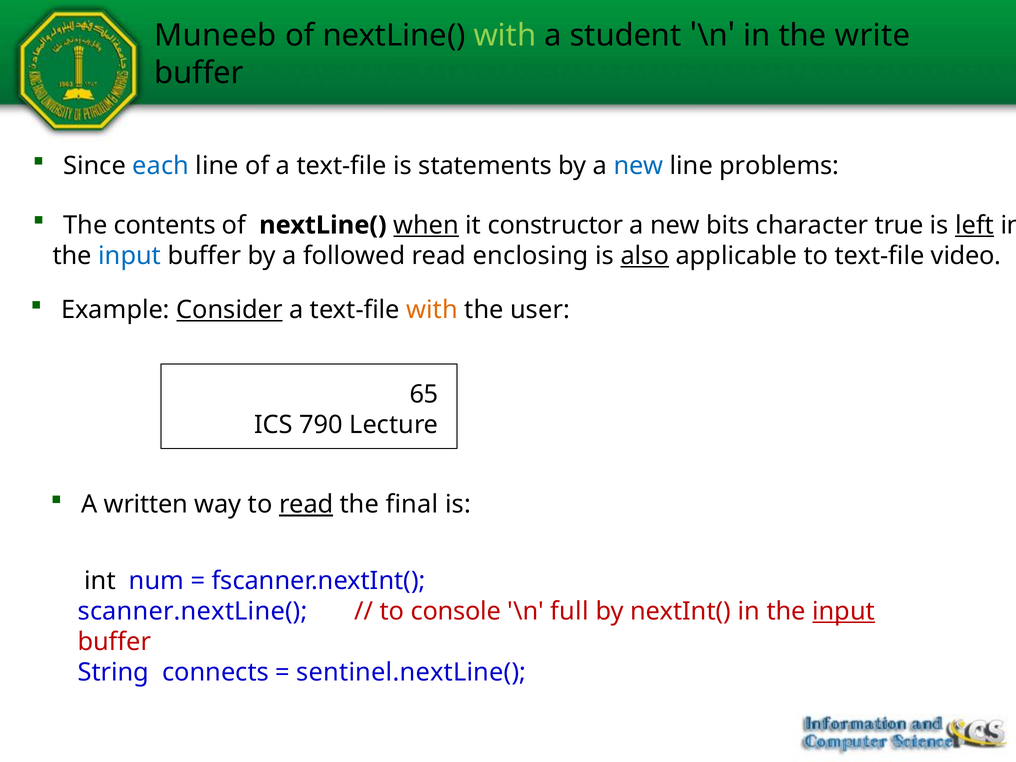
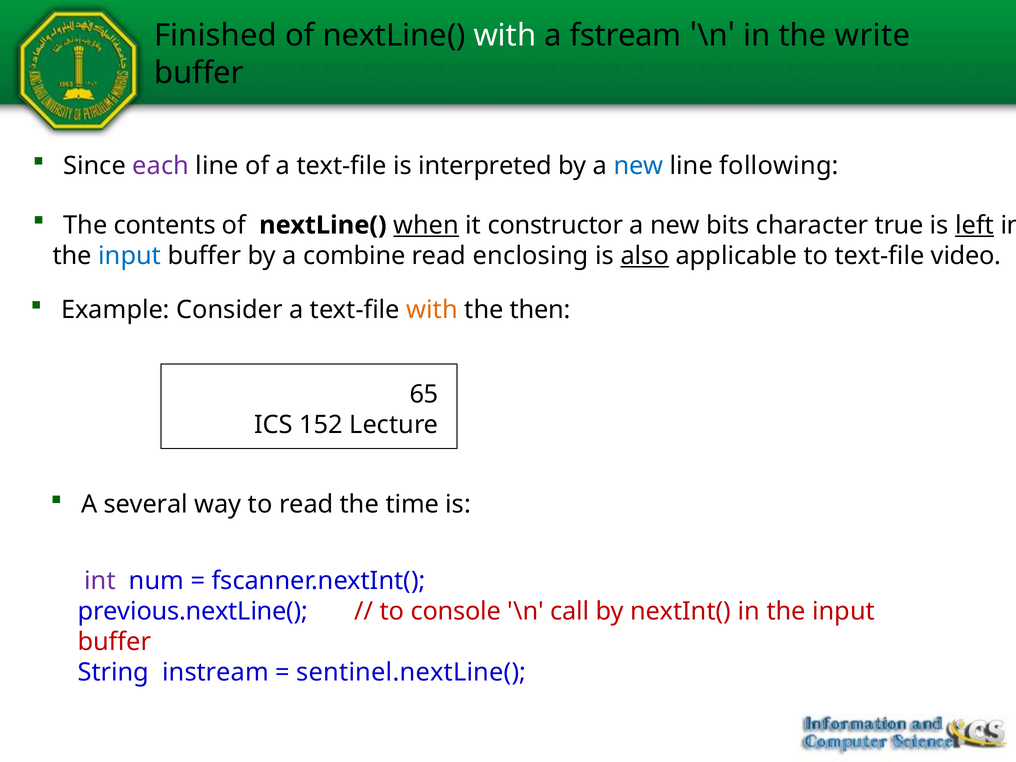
Muneeb: Muneeb -> Finished (216, 35)
with colour: light green -> white (505, 35)
student: student -> fstream (626, 35)
each colour: blue -> purple (161, 166)
statements: statements -> interpreted (485, 166)
problems: problems -> following (779, 166)
followed: followed -> combine (354, 256)
Consider underline: present -> none (229, 310)
user: user -> then (540, 310)
790: 790 -> 152 (321, 425)
written: written -> several (146, 505)
read underline: present -> none (306, 505)
final: final -> time (412, 505)
int colour: black -> purple (100, 581)
scanner.nextLine(: scanner.nextLine( -> previous.nextLine( (193, 611)
full: full -> call (570, 611)
input underline: present -> none (844, 611)
connects: connects -> instream (216, 672)
